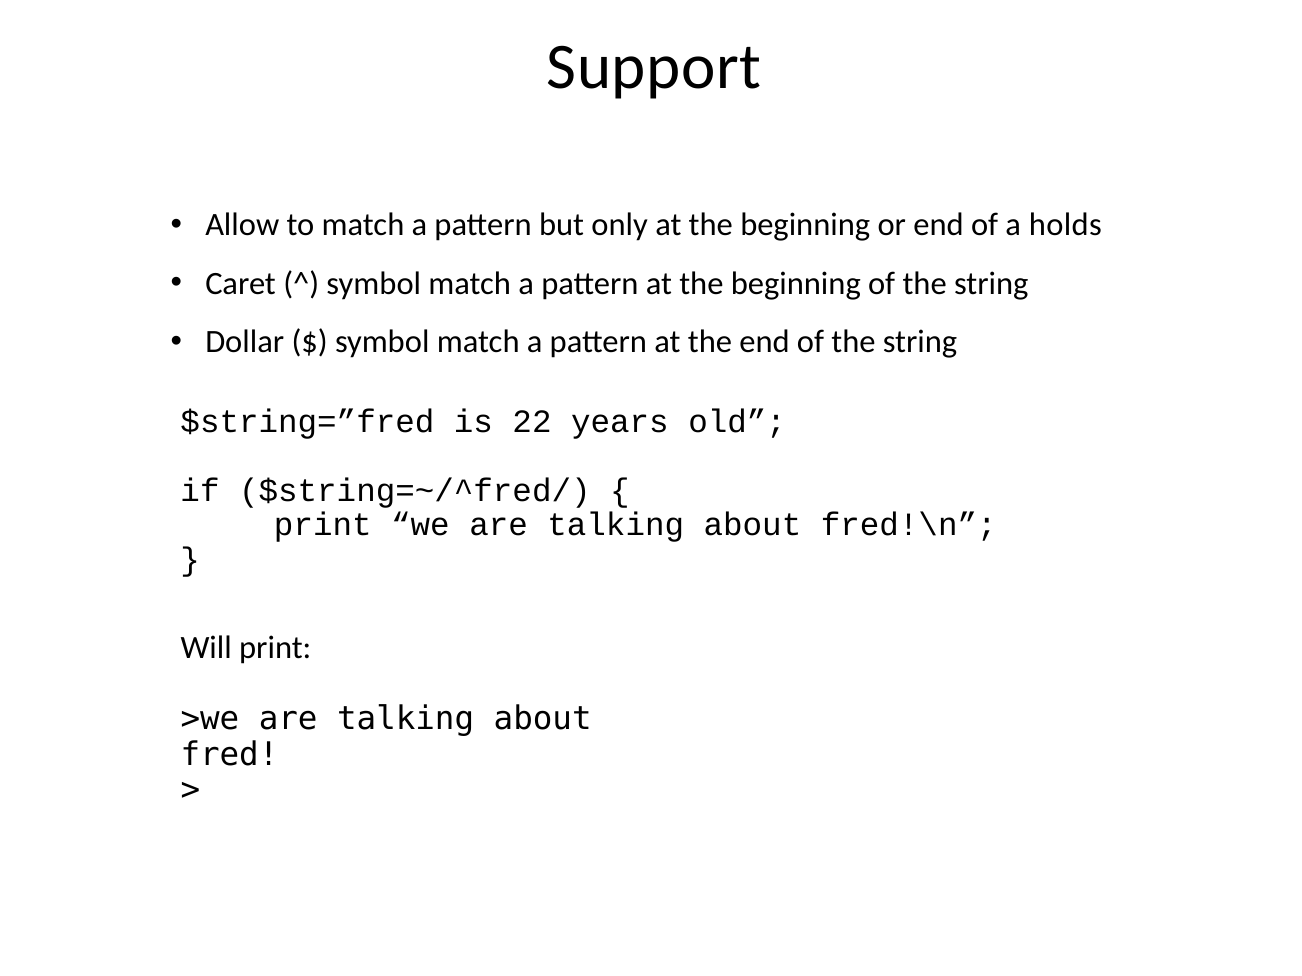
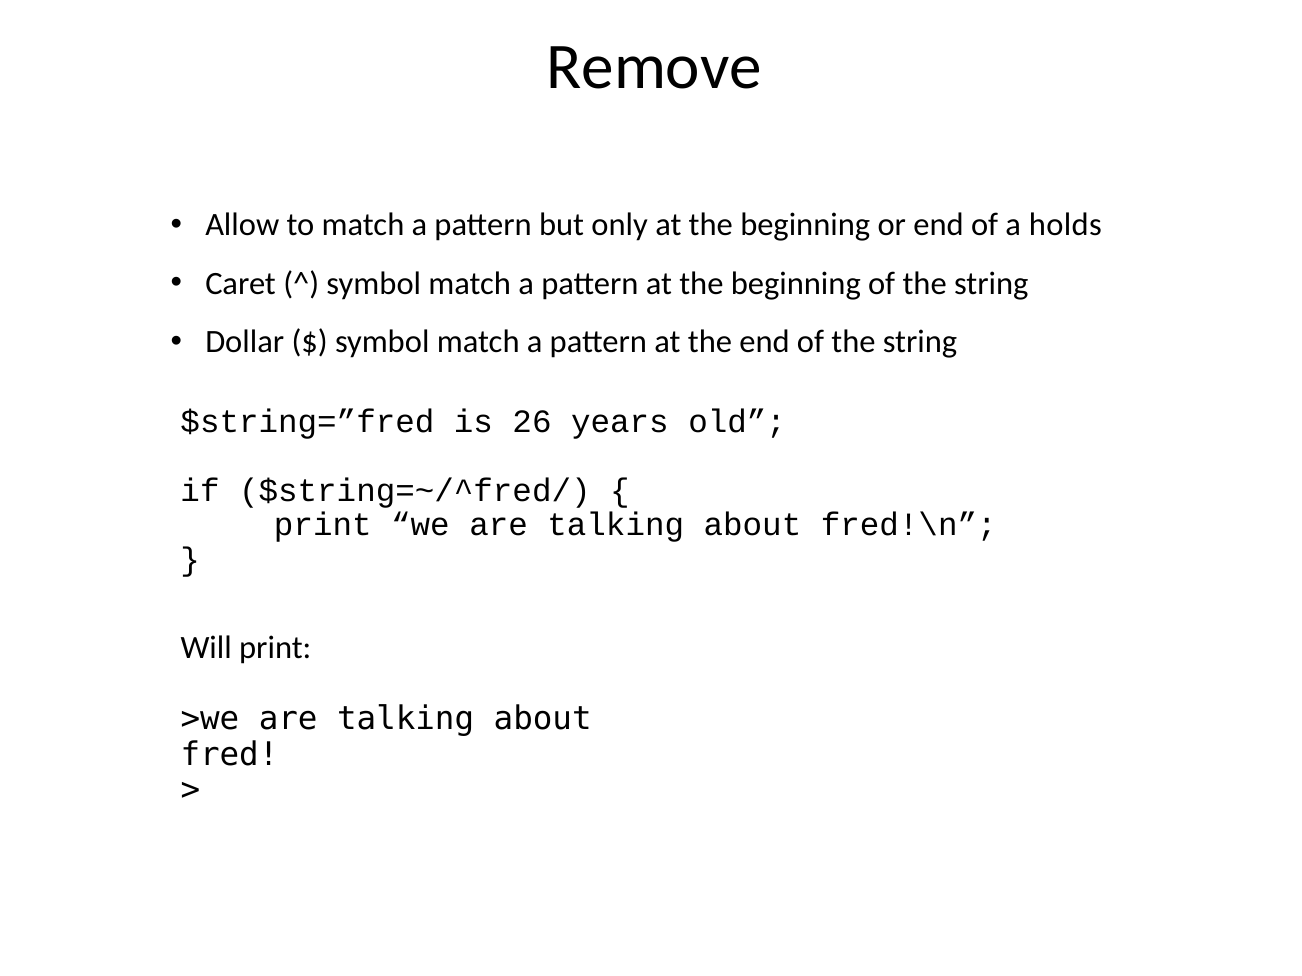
Support: Support -> Remove (654, 67)
22: 22 -> 26 (532, 422)
